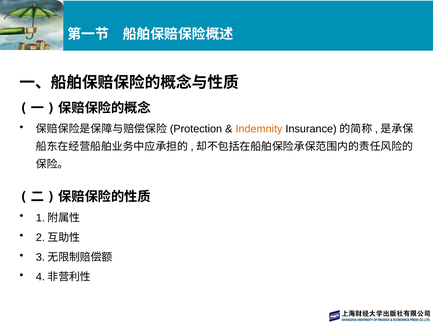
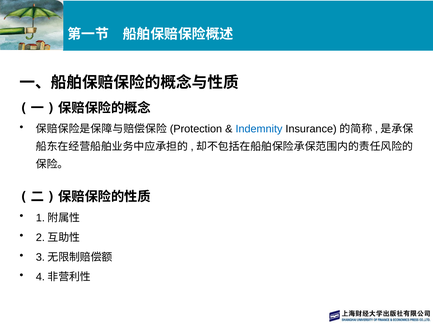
Indemnity colour: orange -> blue (259, 129)
